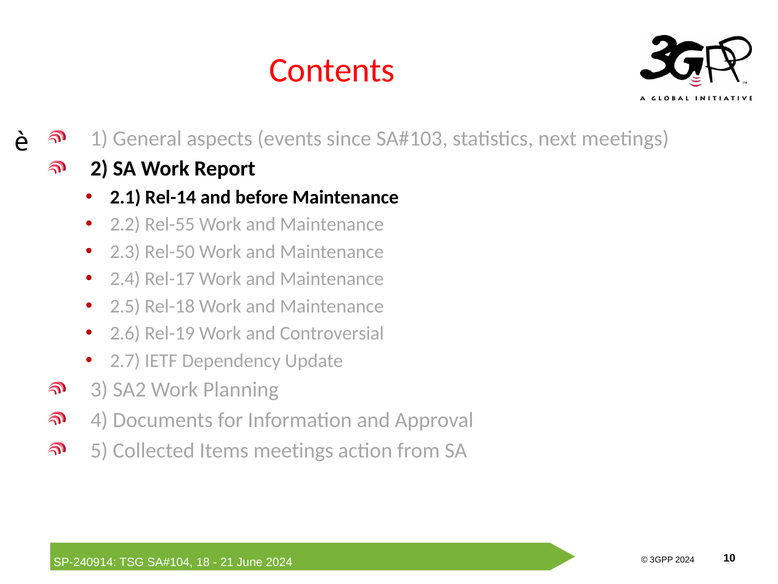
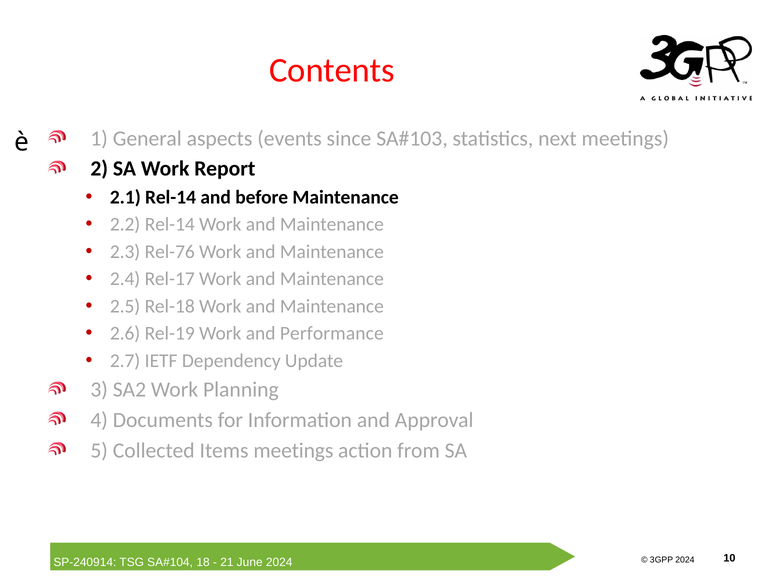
2.2 Rel-55: Rel-55 -> Rel-14 (170, 224)
Rel-50: Rel-50 -> Rel-76 (170, 251)
Controversial: Controversial -> Performance (332, 333)
